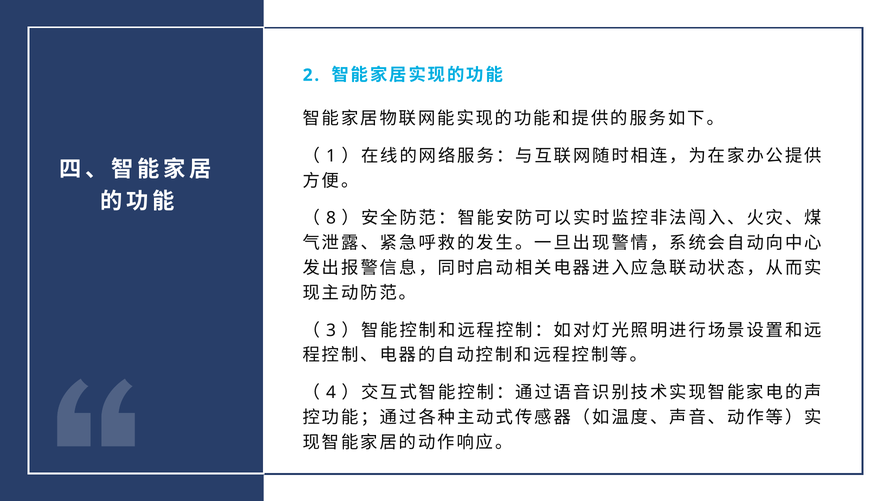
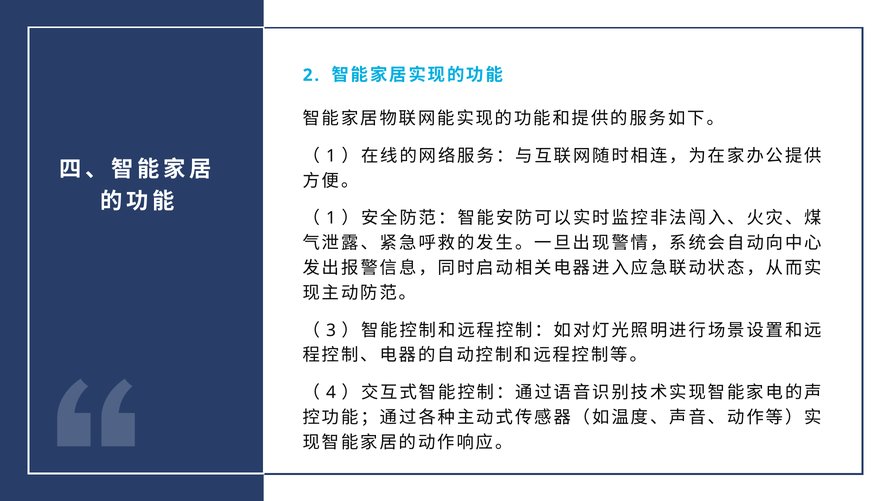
8: 8 -> 1 (331, 218)
